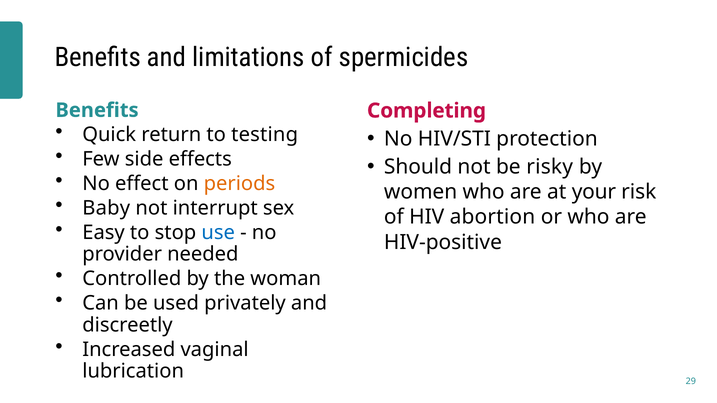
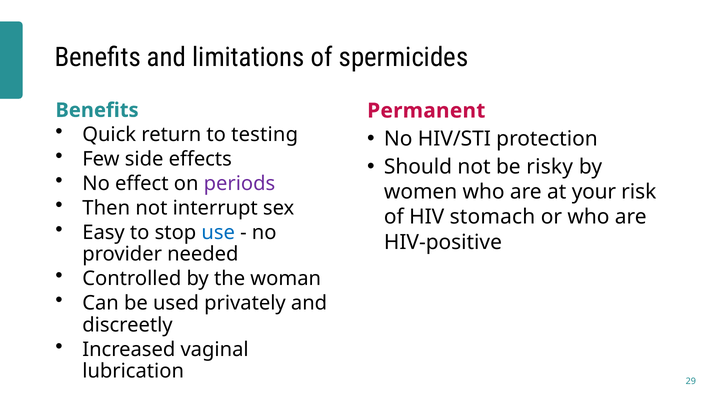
Completing: Completing -> Permanent (426, 111)
periods colour: orange -> purple (239, 184)
Baby: Baby -> Then (106, 208)
abortion: abortion -> stomach (492, 217)
